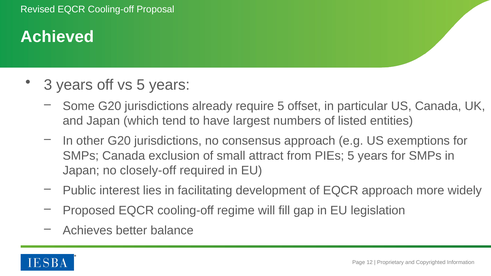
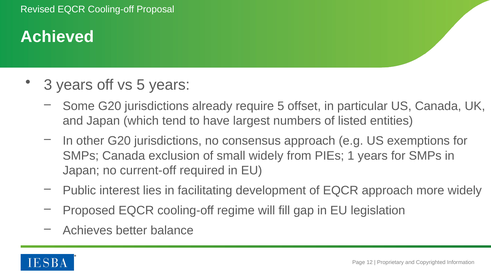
small attract: attract -> widely (266, 156)
PIEs 5: 5 -> 1 (351, 156)
closely-off: closely-off -> current-off (148, 170)
